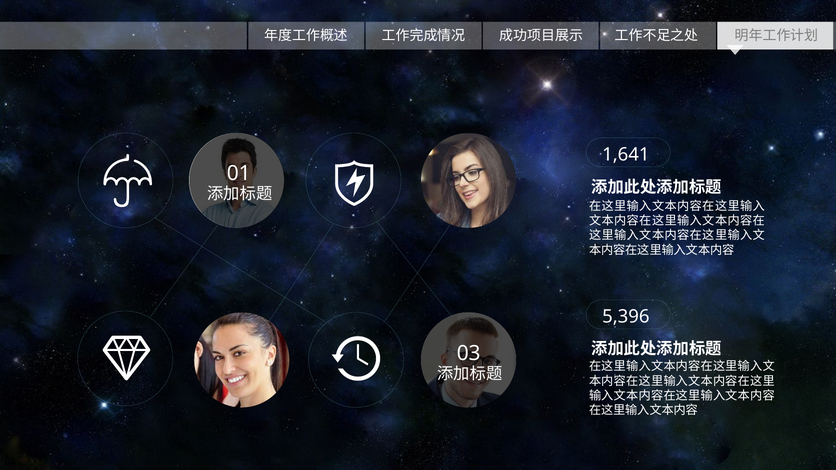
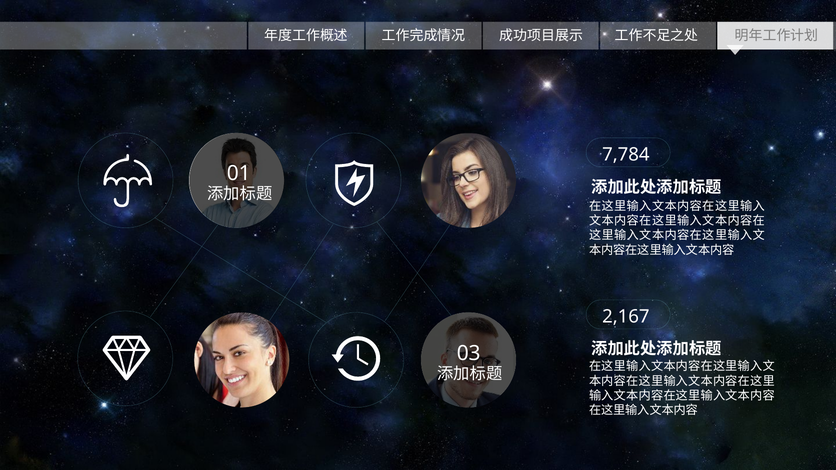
1,641: 1,641 -> 7,784 (626, 155)
5,396: 5,396 -> 2,167 (626, 317)
